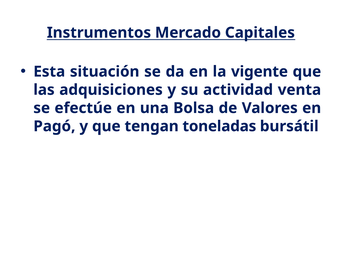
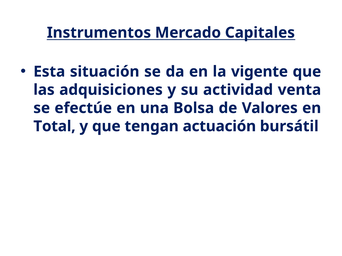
Pagó: Pagó -> Total (54, 126)
toneladas: toneladas -> actuación (219, 126)
